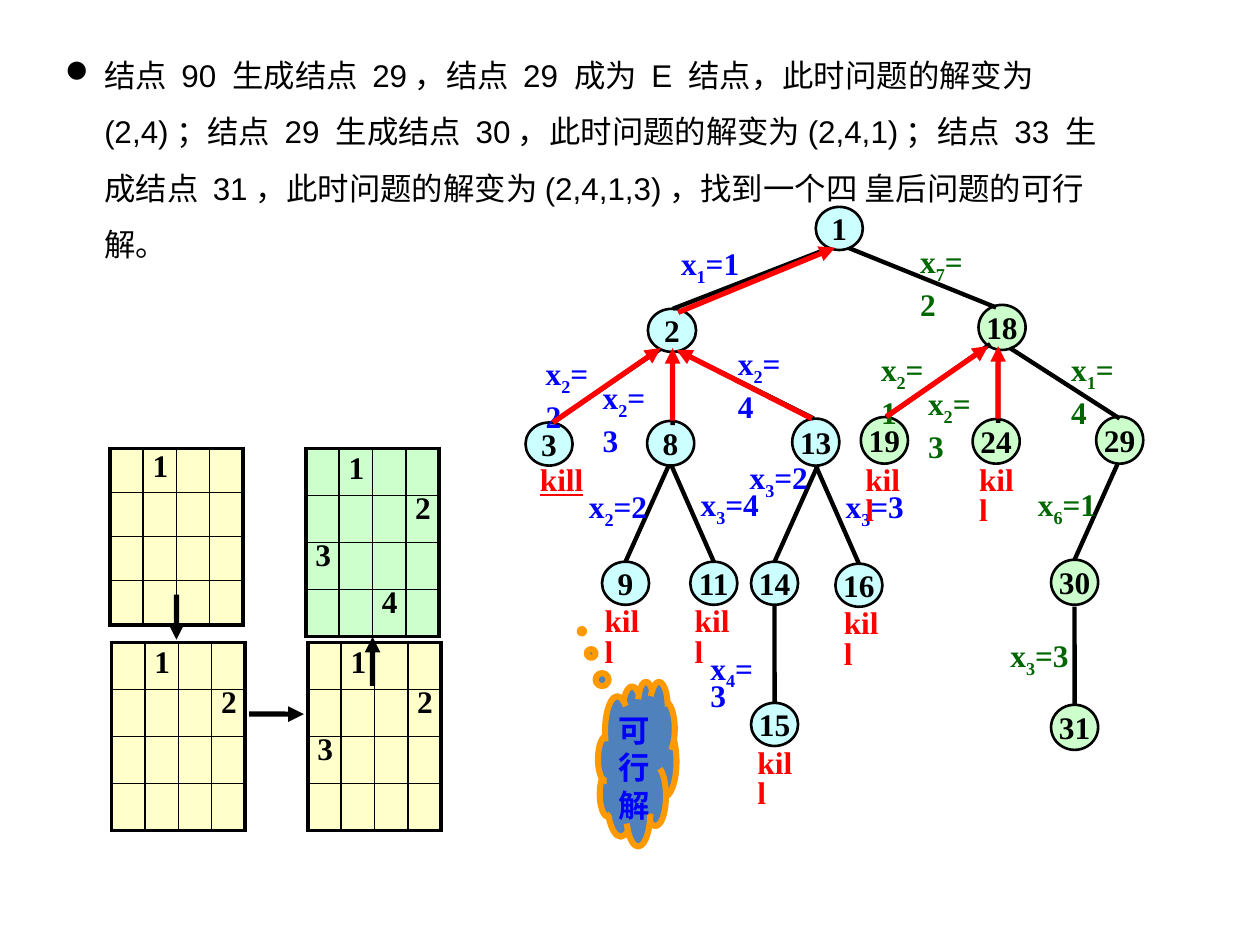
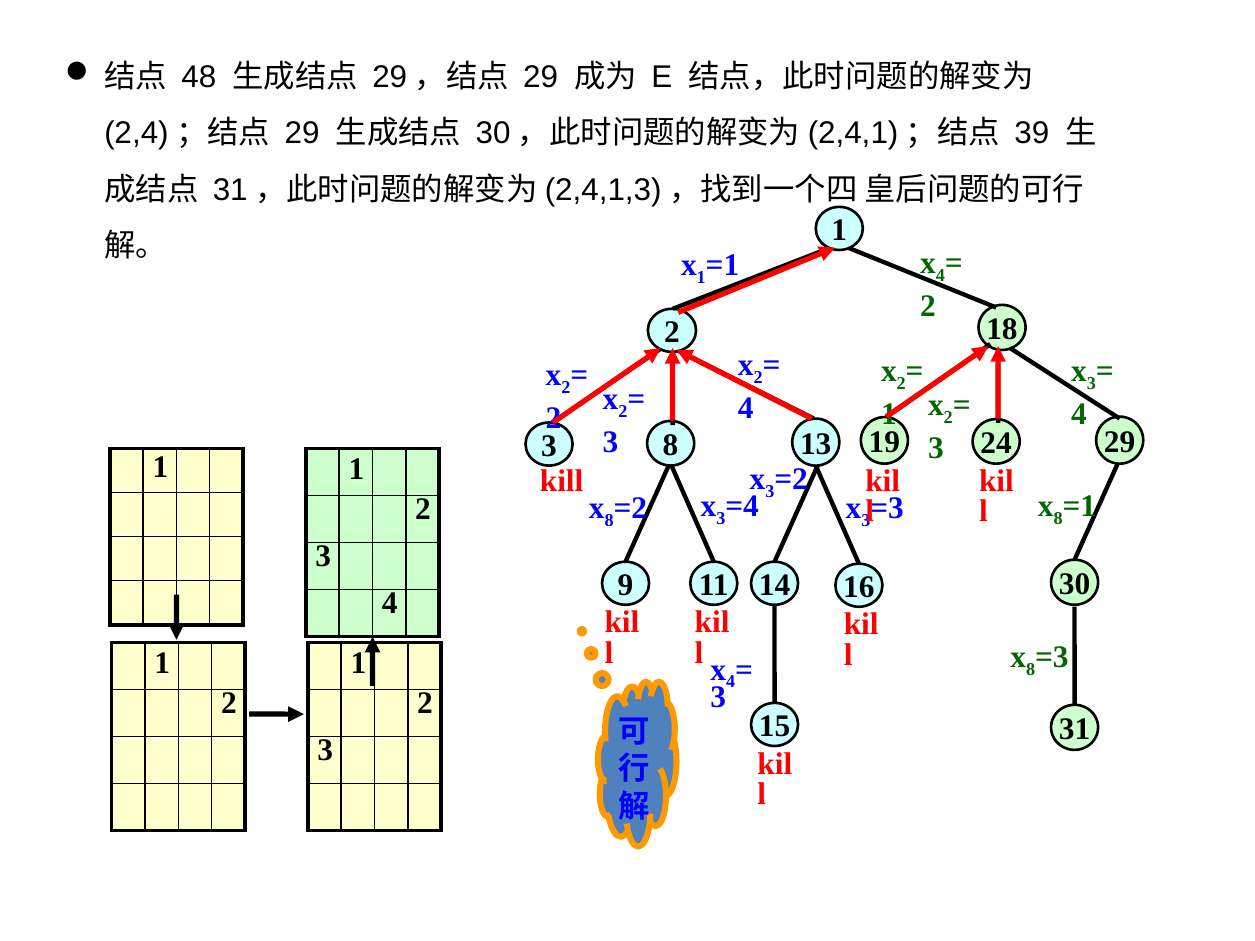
90: 90 -> 48 (199, 77)
33: 33 -> 39 (1032, 133)
7: 7 -> 4 (940, 276)
1: 1 -> 3 (1091, 384)
kill underline: present -> none (562, 482)
6: 6 -> 8 (1058, 519)
2: 2 -> 8 (609, 521)
3: 3 -> 8 (1031, 670)
